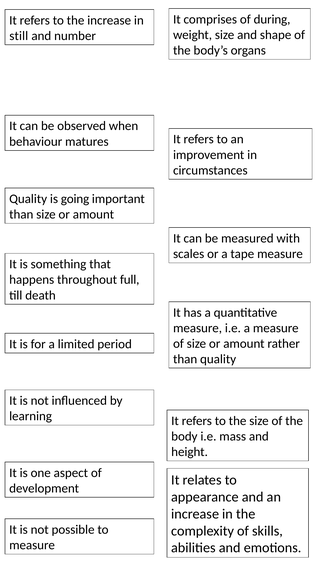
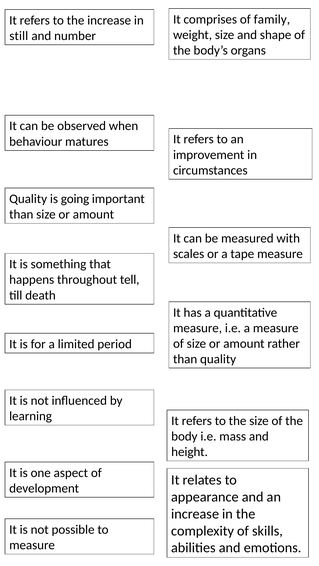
during: during -> family (272, 19)
full: full -> tell (130, 280)
